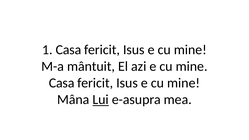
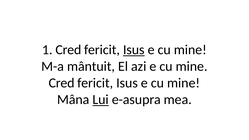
1 Casa: Casa -> Cred (68, 50)
Isus underline: none -> present (134, 50)
Casa: Casa -> Cred (62, 83)
